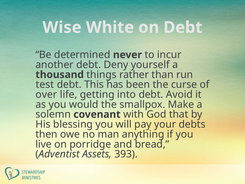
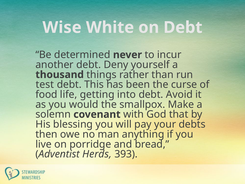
over: over -> food (46, 94)
Assets: Assets -> Herds (97, 154)
